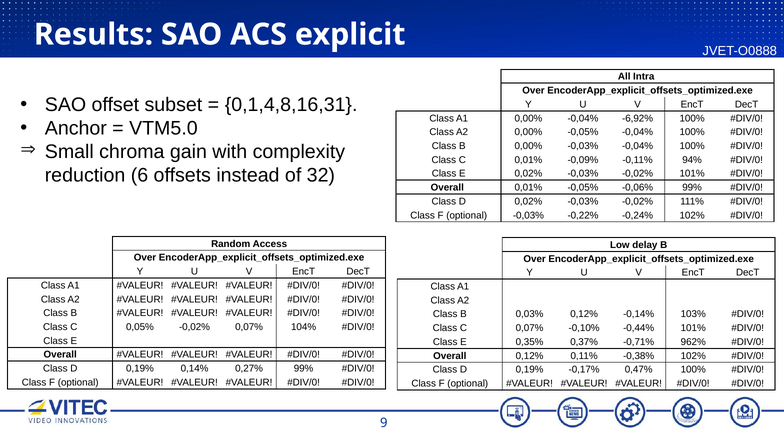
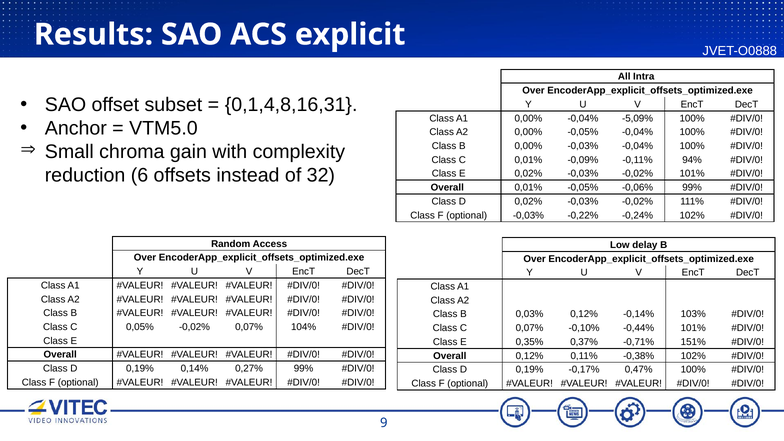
-6,92%: -6,92% -> -5,09% (638, 118)
962%: 962% -> 151% (693, 342)
